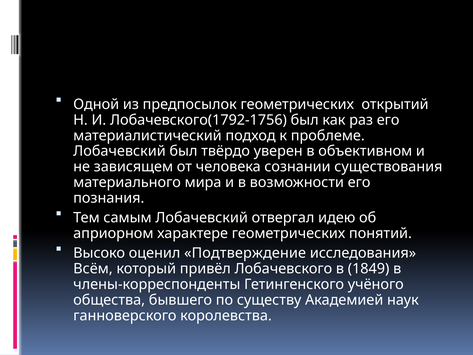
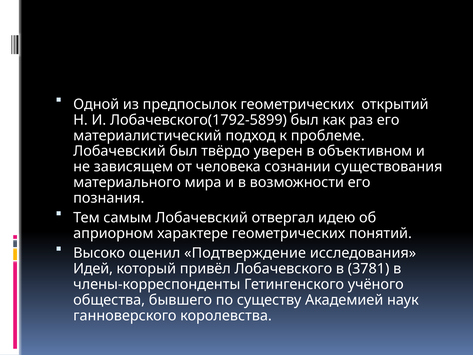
Лобачевского(1792-1756: Лобачевского(1792-1756 -> Лобачевского(1792-5899 (198, 120)
Всём: Всём -> Идей (93, 269)
1849: 1849 -> 3781 (369, 269)
